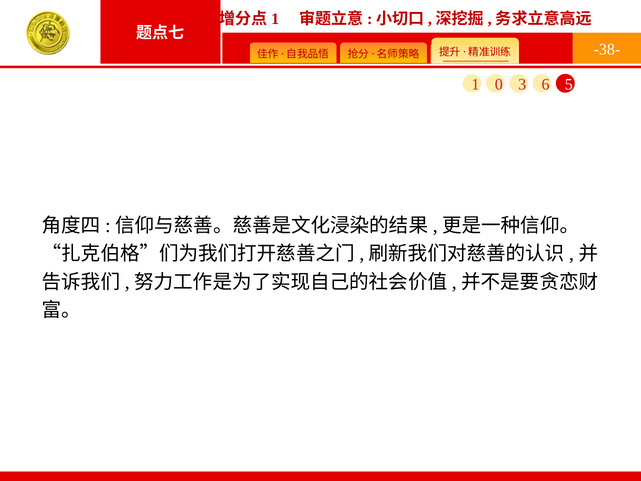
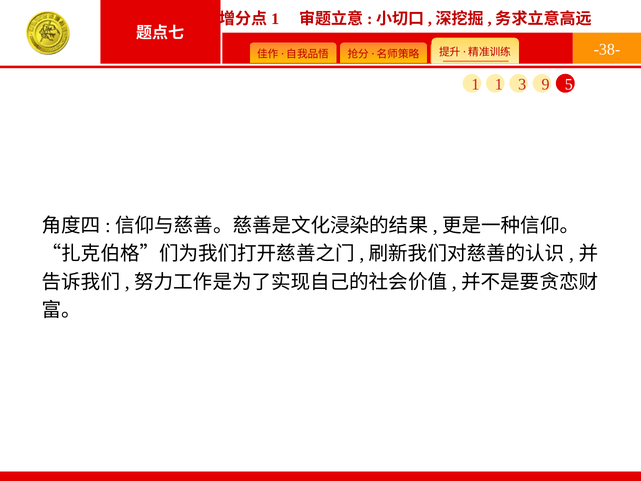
1 0: 0 -> 1 (499, 84)
6: 6 -> 9 (546, 84)
